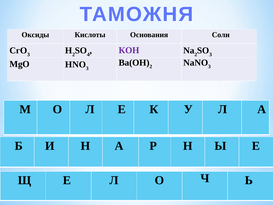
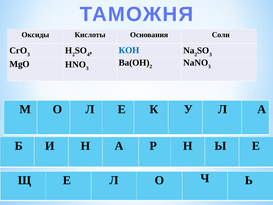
КОН colour: purple -> blue (129, 50)
